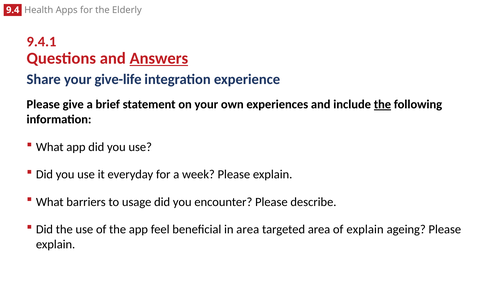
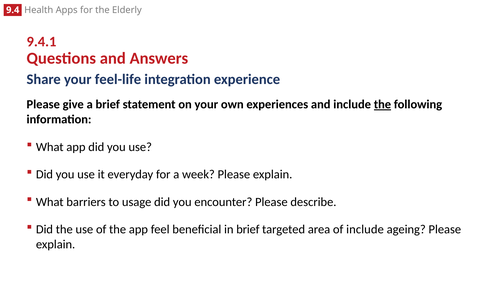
Answers underline: present -> none (159, 58)
give-life: give-life -> feel-life (118, 79)
in area: area -> brief (248, 229)
of explain: explain -> include (365, 229)
